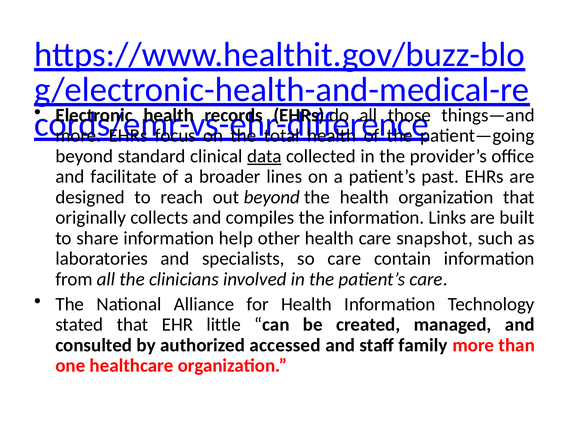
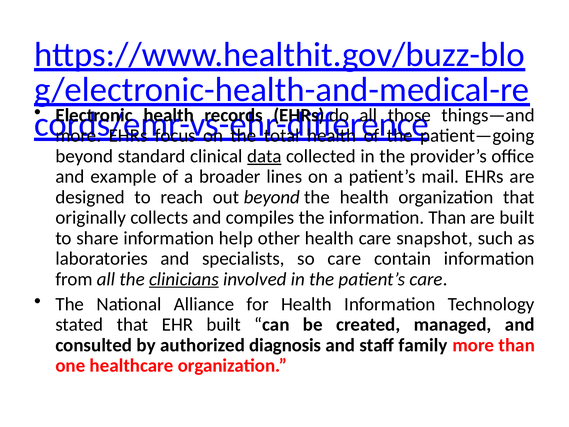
facilitate: facilitate -> example (123, 177)
past: past -> mail (440, 177)
information Links: Links -> Than (447, 218)
clinicians underline: none -> present (184, 279)
EHR little: little -> built (224, 324)
accessed: accessed -> diagnosis (285, 345)
